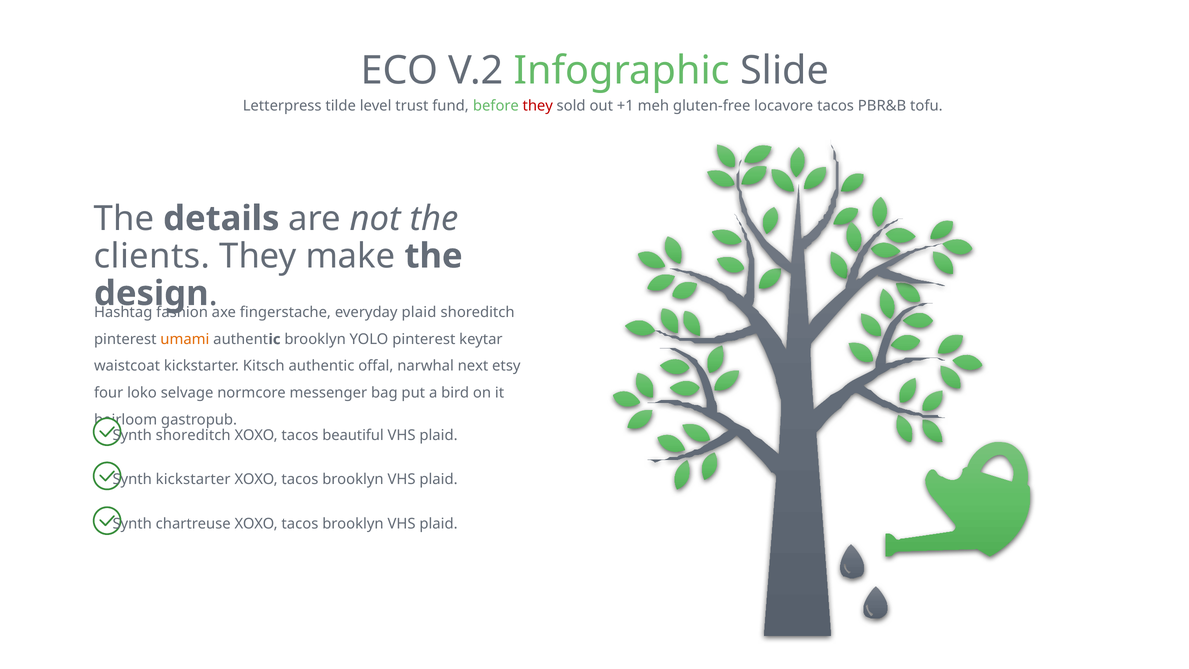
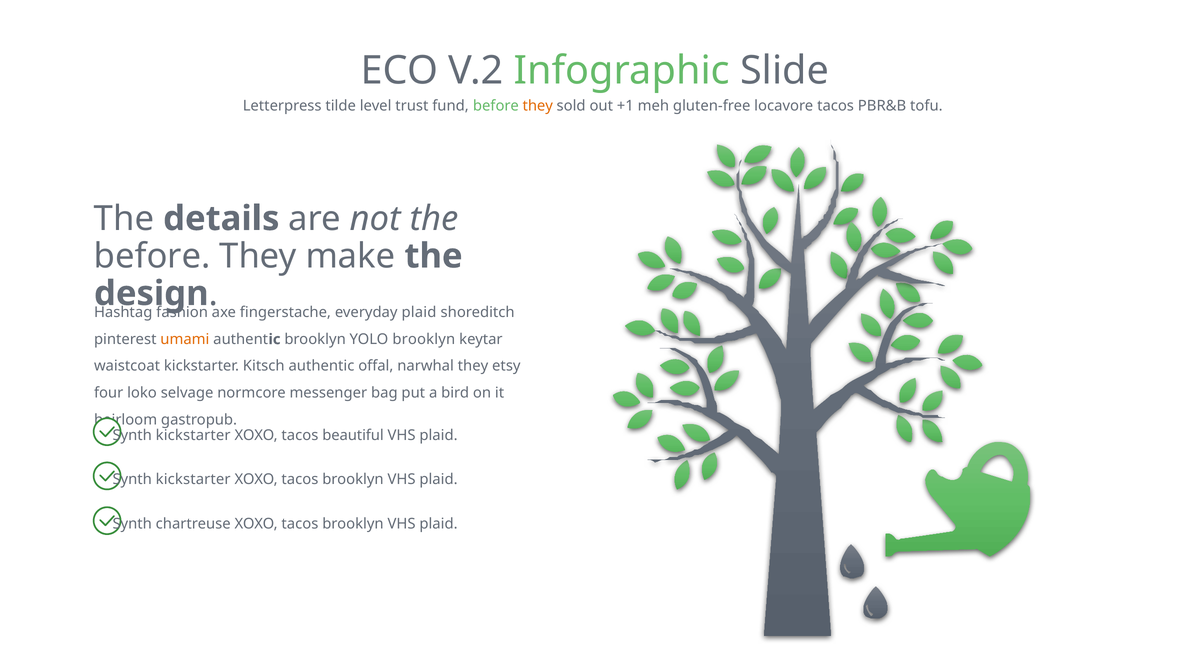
they colour: red -> orange (538, 106)
clients: clients -> before (152, 256)
YOLO pinterest: pinterest -> brooklyn (424, 339)
narwhal next: next -> they (473, 366)
shoreditch: shoreditch -> kickstarter (193, 435)
